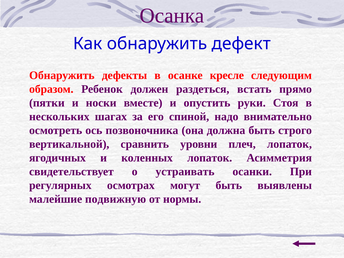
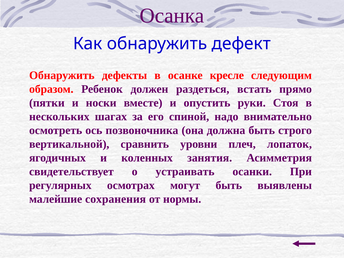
коленных лопаток: лопаток -> занятия (210, 158)
подвижную: подвижную -> сохранения (116, 199)
